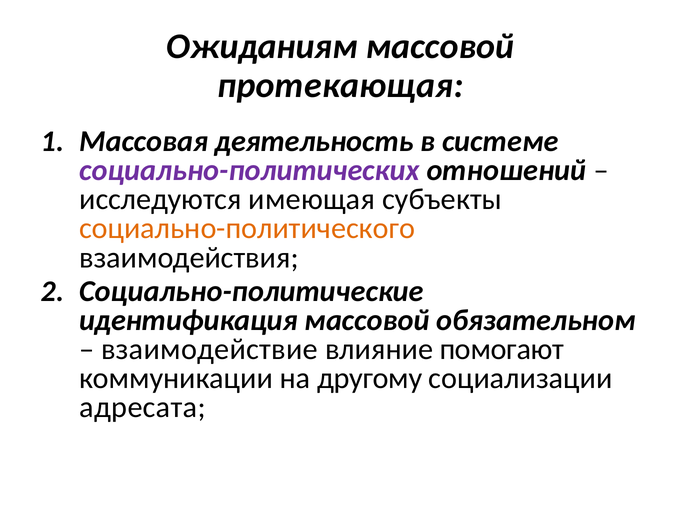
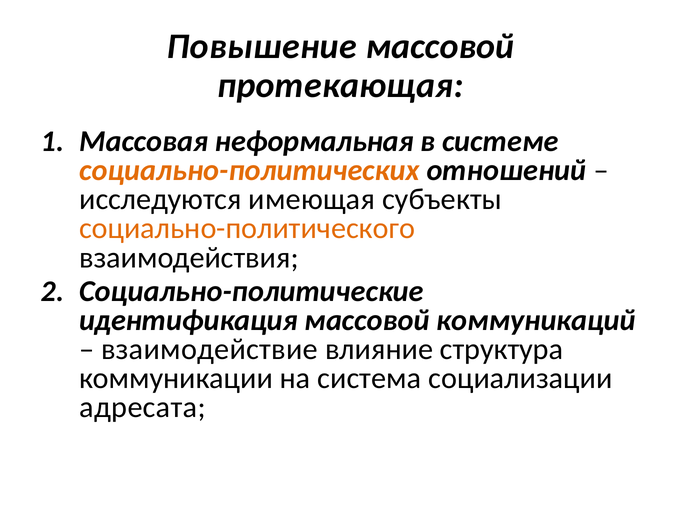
Ожиданиям: Ожиданиям -> Повышение (262, 47)
деятельность: деятельность -> неформальная (314, 142)
социально-политических colour: purple -> orange (249, 171)
обязательном: обязательном -> коммуникаций (536, 321)
помогают: помогают -> структура (502, 350)
другому: другому -> система (369, 379)
